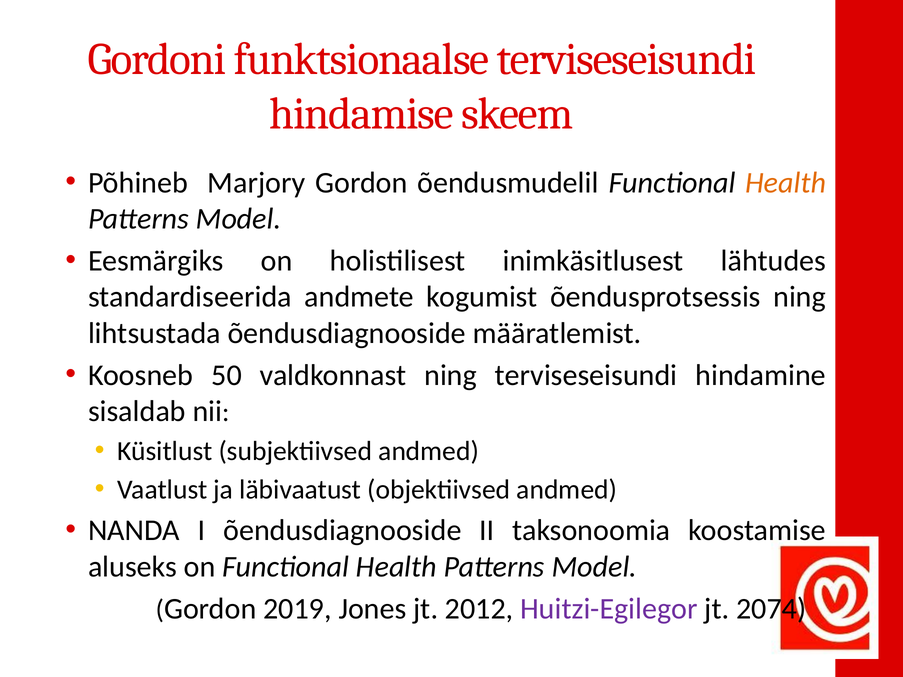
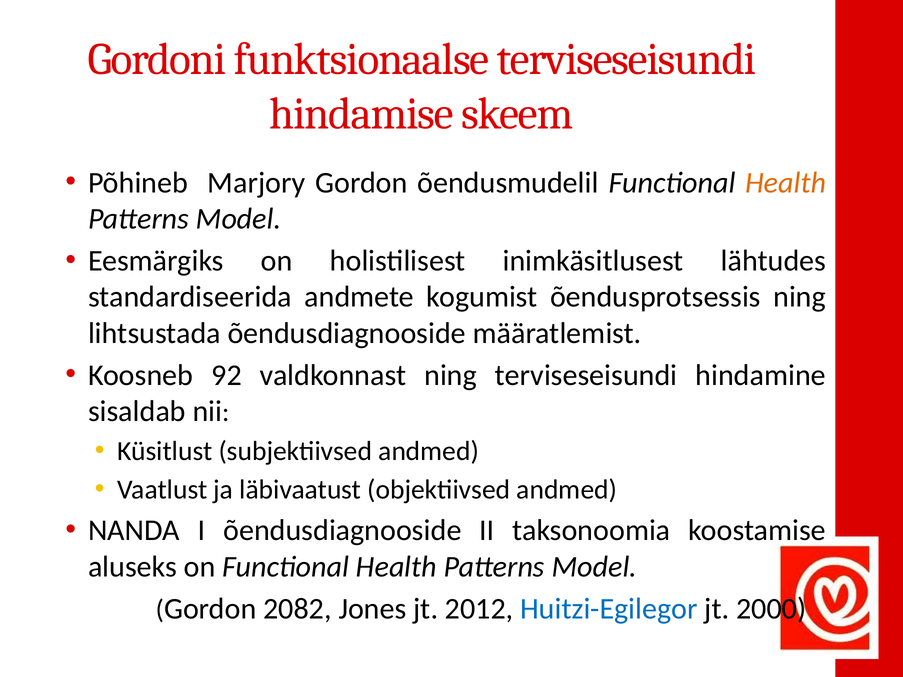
50: 50 -> 92 (227, 375)
2019: 2019 -> 2082 (297, 609)
Huitzi-Egilegor colour: purple -> blue (609, 609)
2074: 2074 -> 2000 (771, 609)
